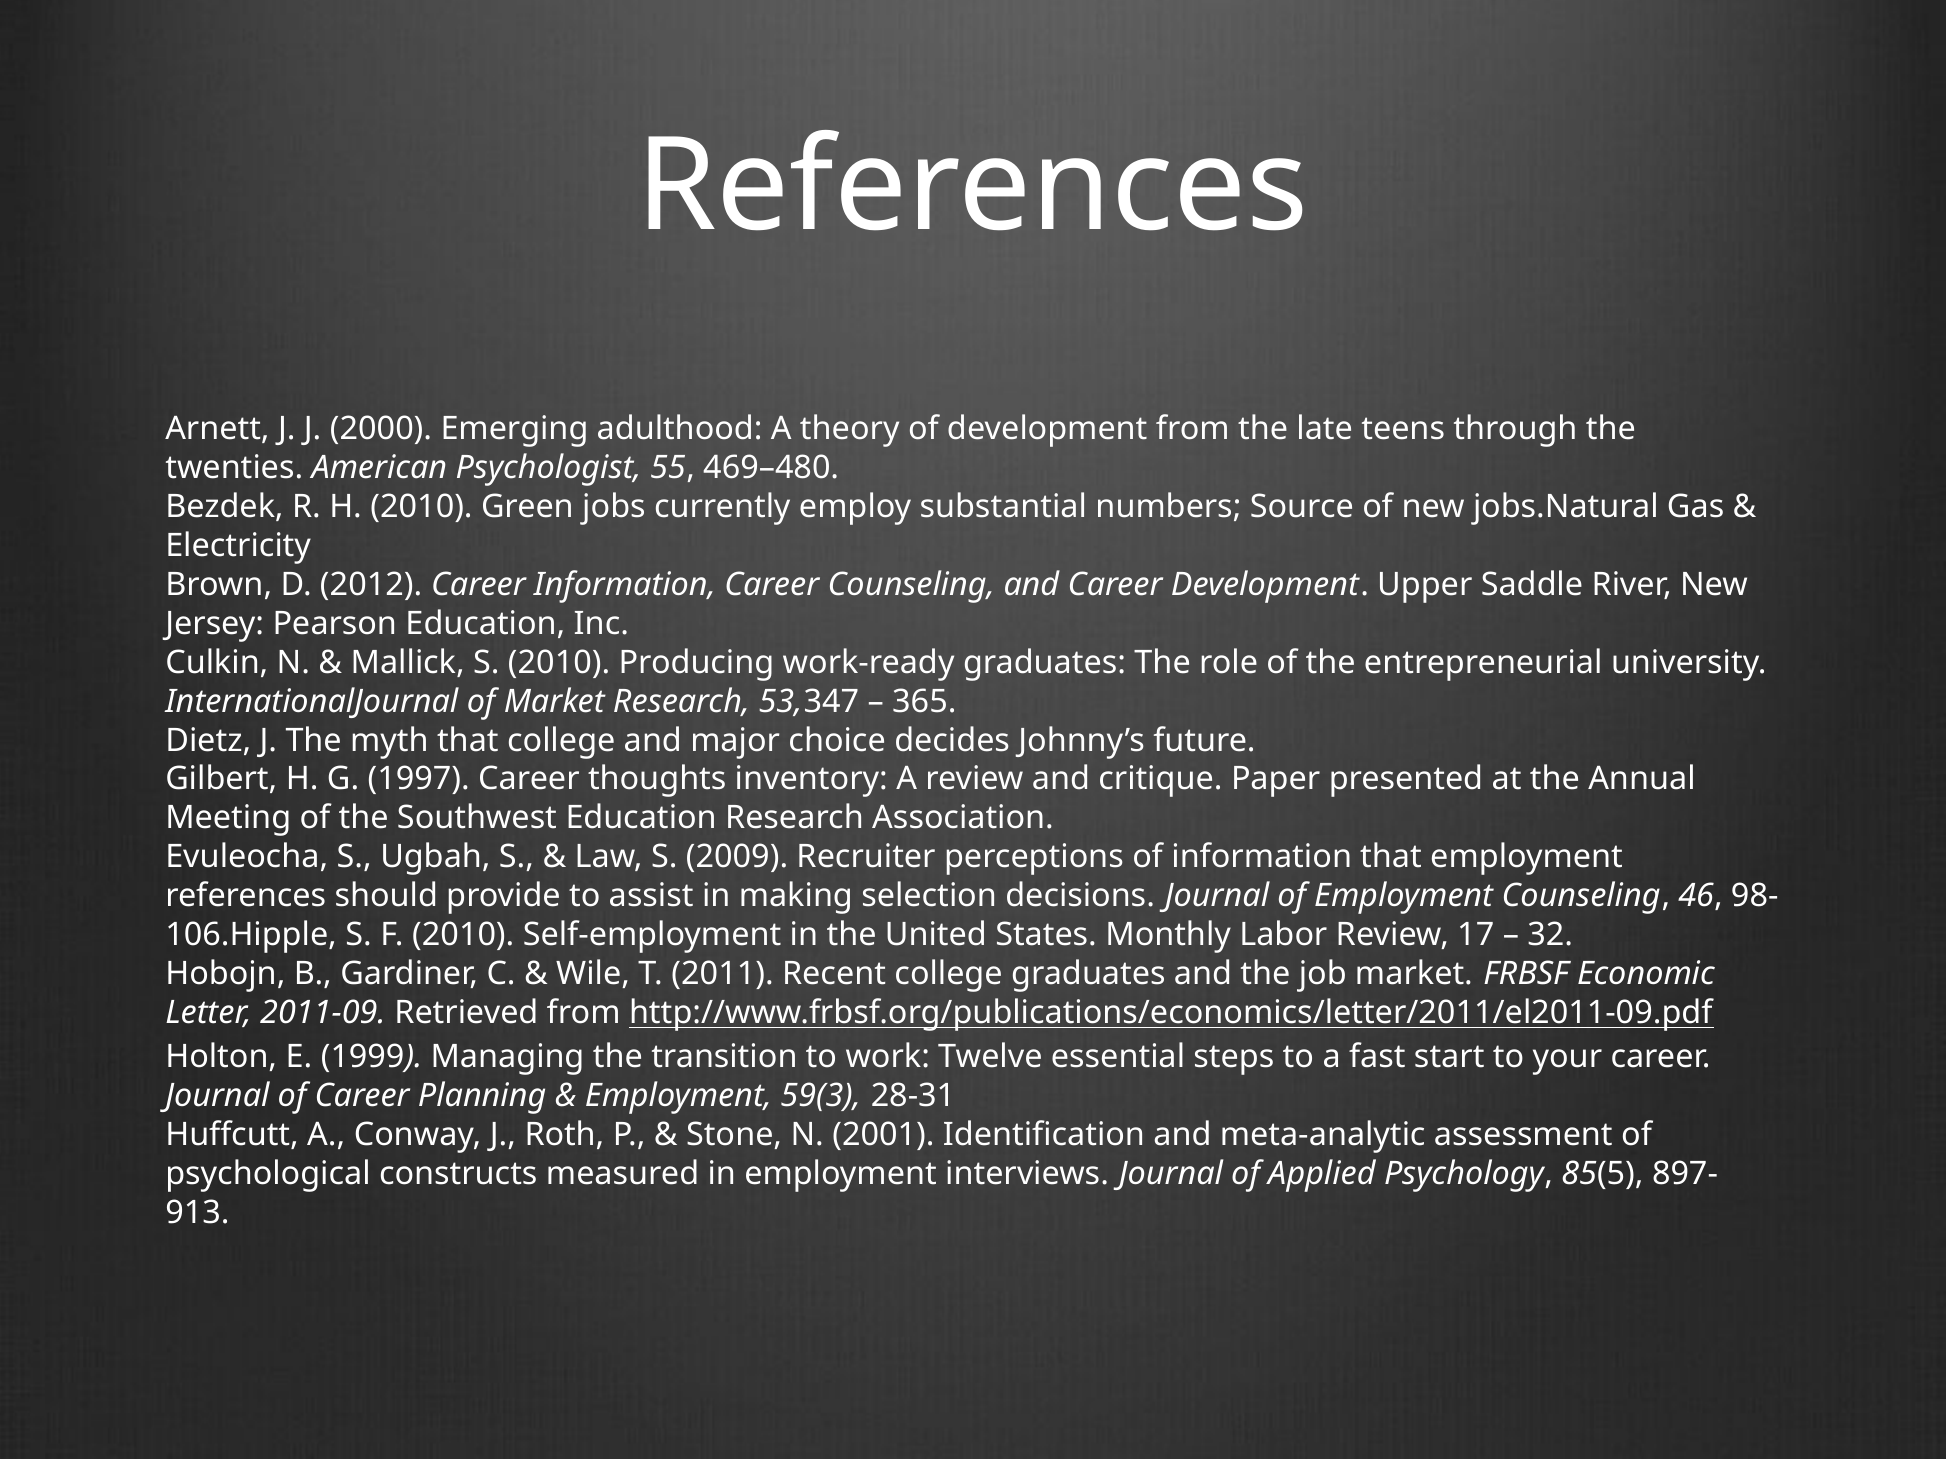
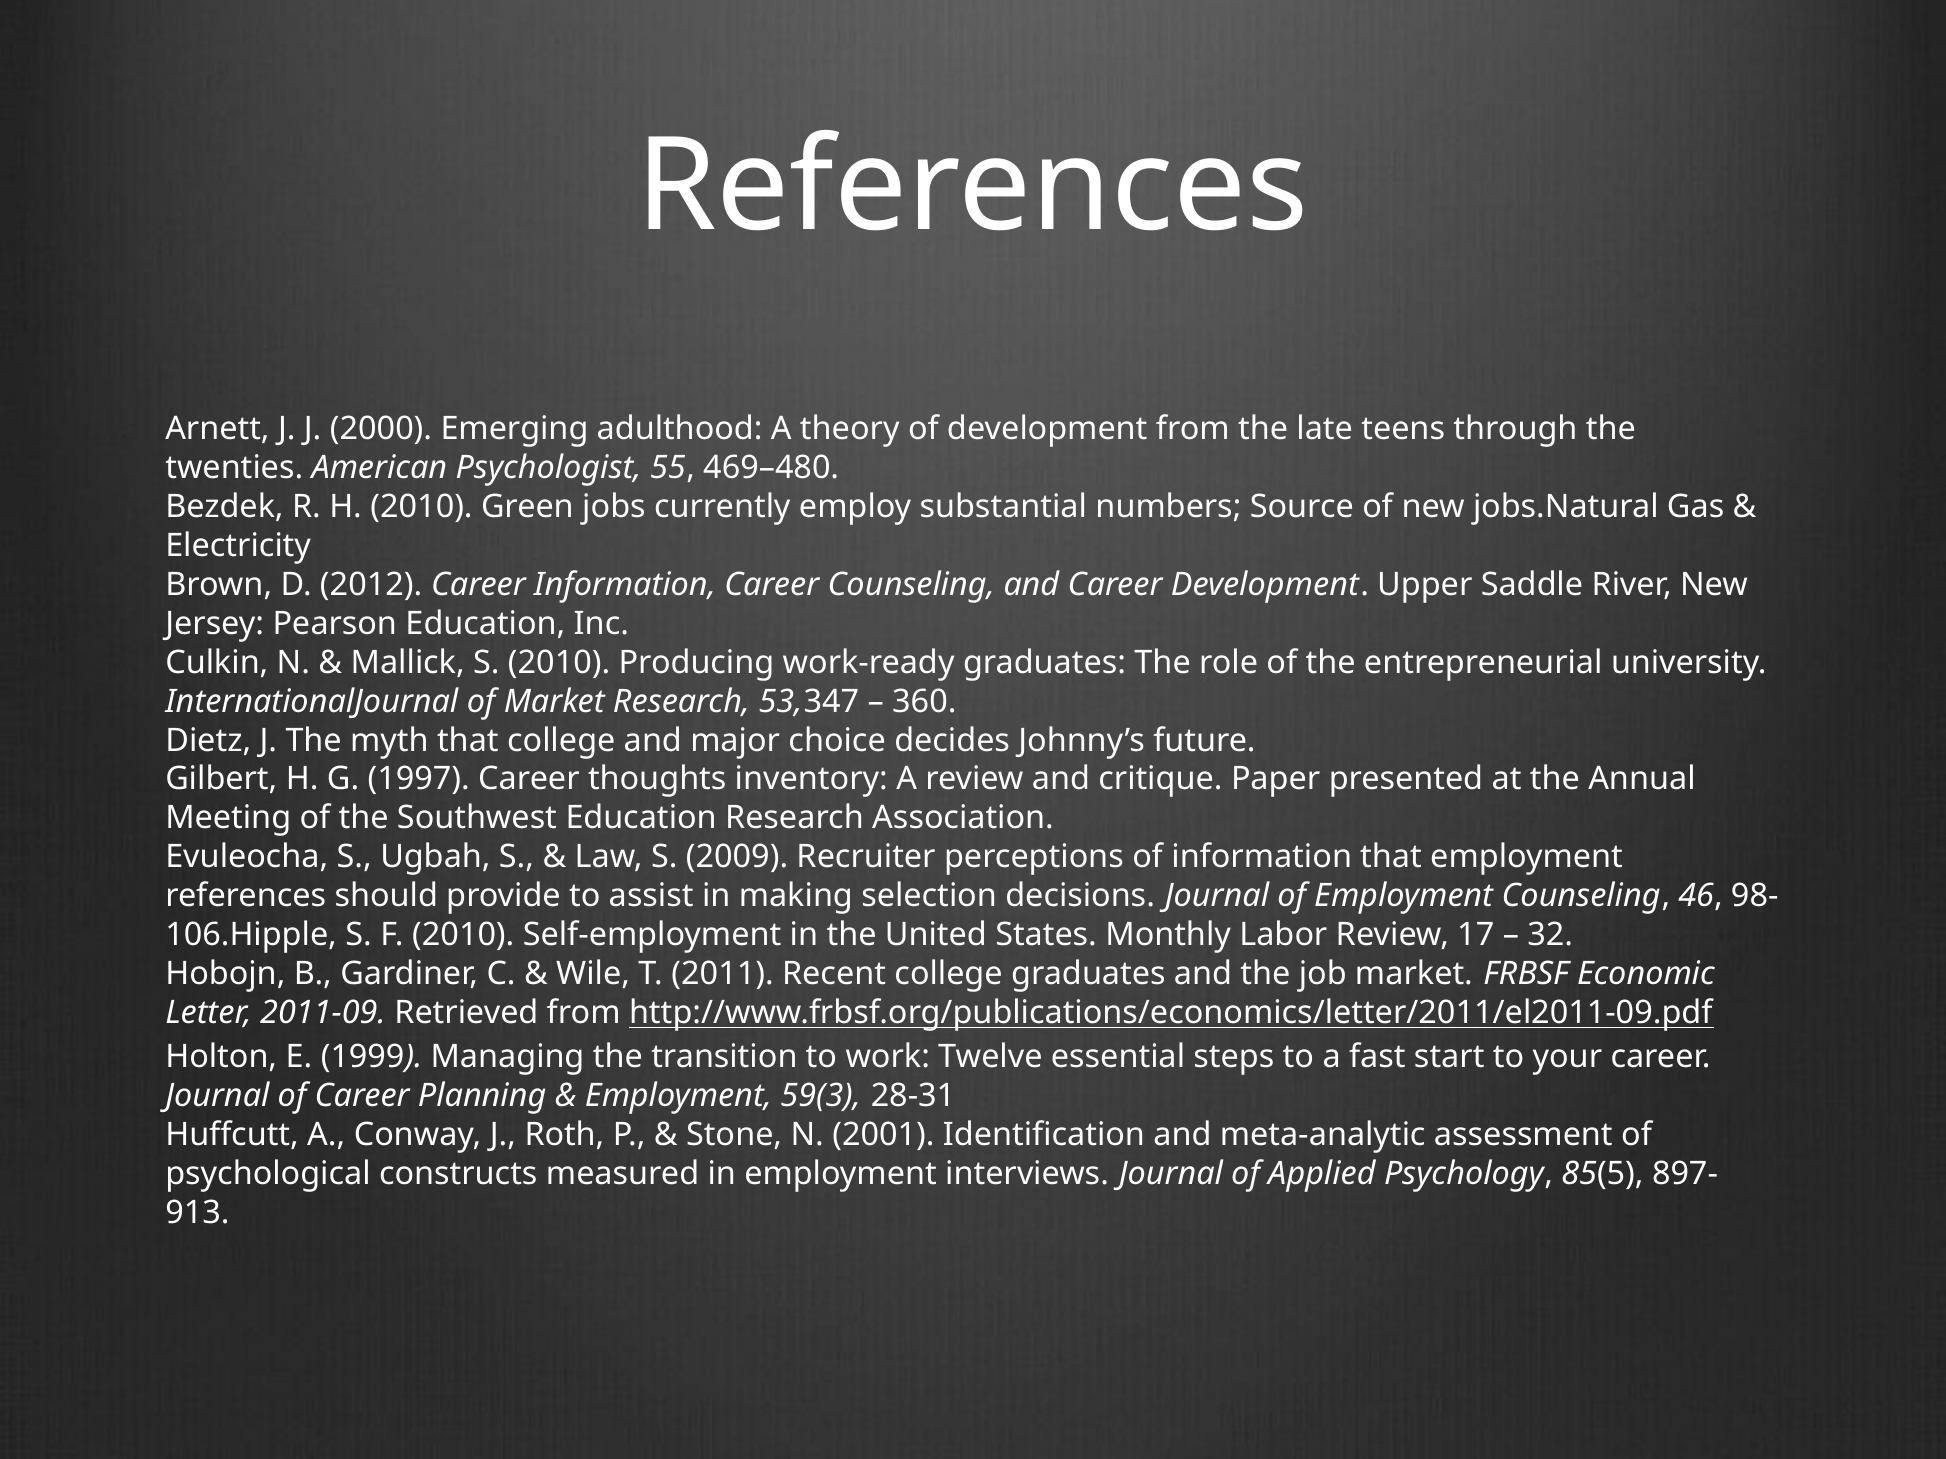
365: 365 -> 360 (924, 702)
